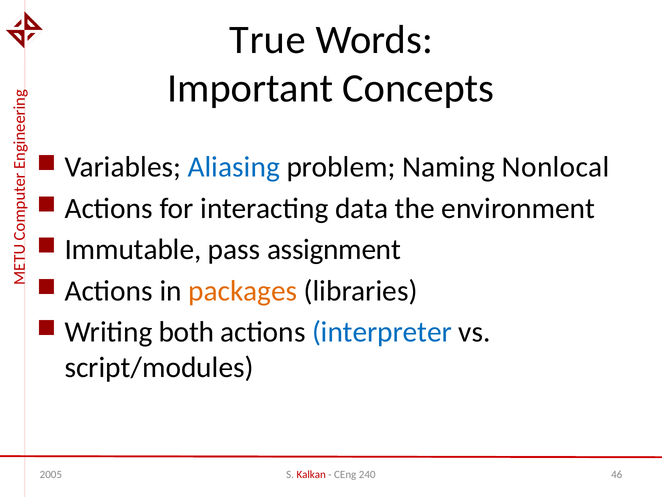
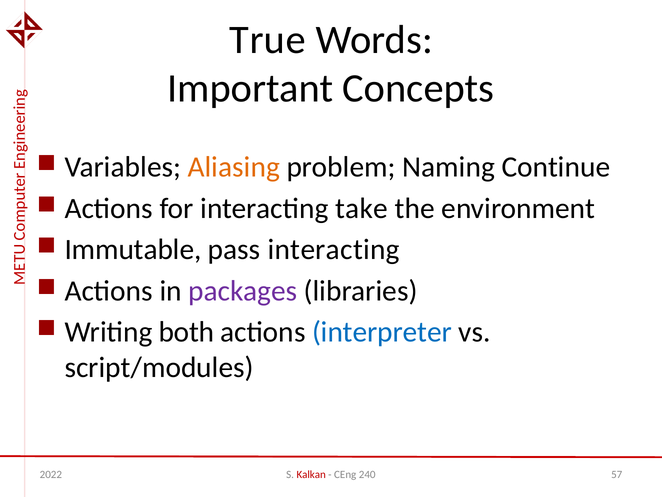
Aliasing colour: blue -> orange (234, 167)
Nonlocal: Nonlocal -> Continue (556, 167)
data: data -> take (361, 208)
pass assignment: assignment -> interacting (334, 249)
packages colour: orange -> purple (243, 291)
2005: 2005 -> 2022 (51, 474)
46: 46 -> 57 (617, 474)
